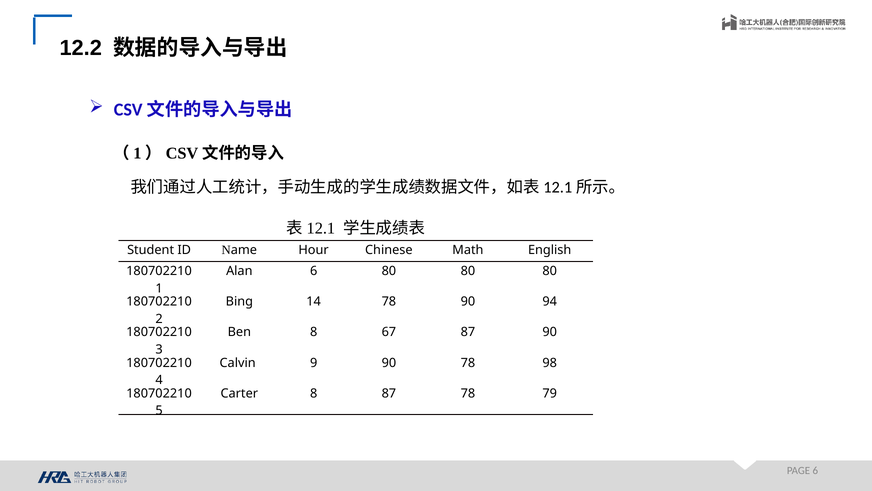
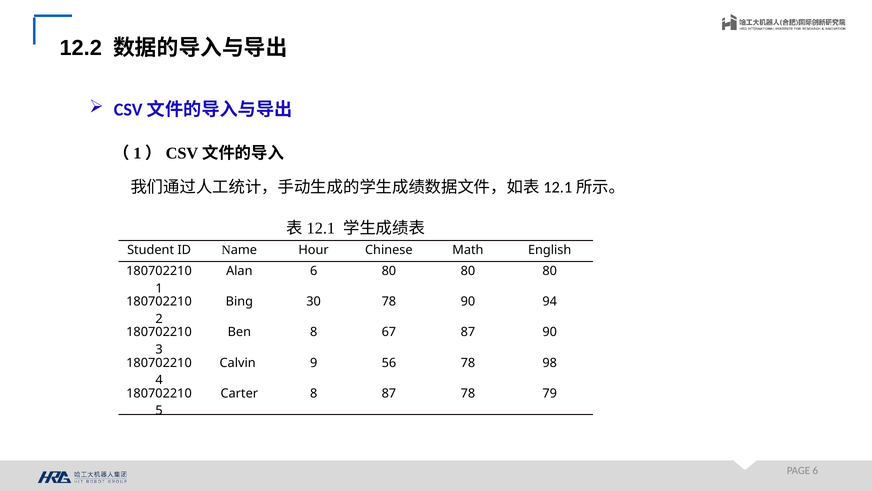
14: 14 -> 30 (314, 301)
9 90: 90 -> 56 (389, 363)
